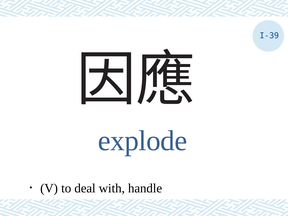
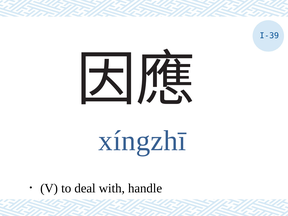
explode: explode -> xíngzhī (142, 141)
